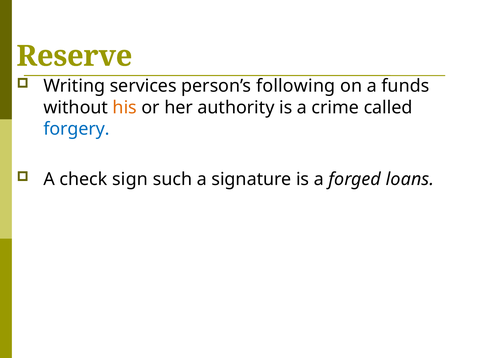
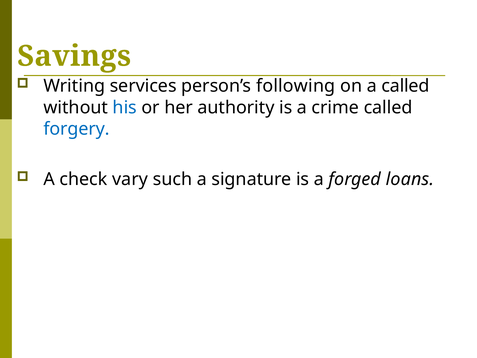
Reserve: Reserve -> Savings (74, 56)
a funds: funds -> called (406, 86)
his colour: orange -> blue (125, 107)
sign: sign -> vary (130, 179)
